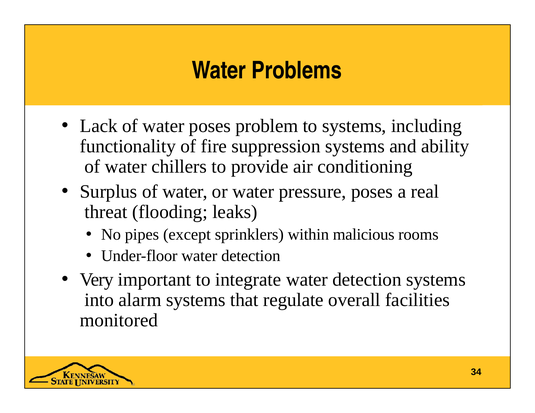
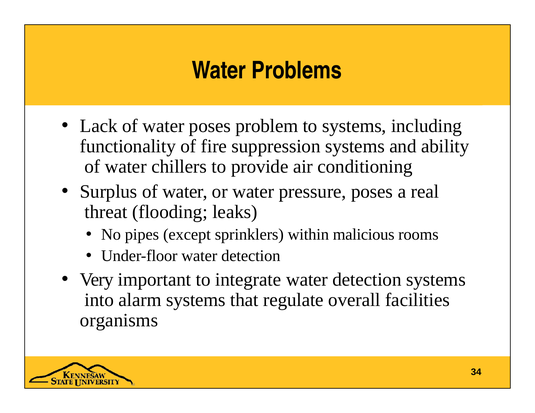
monitored: monitored -> organisms (119, 321)
